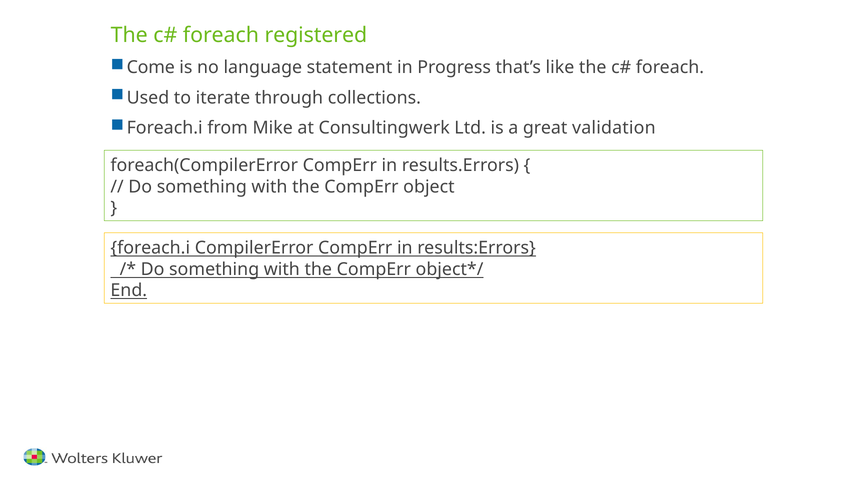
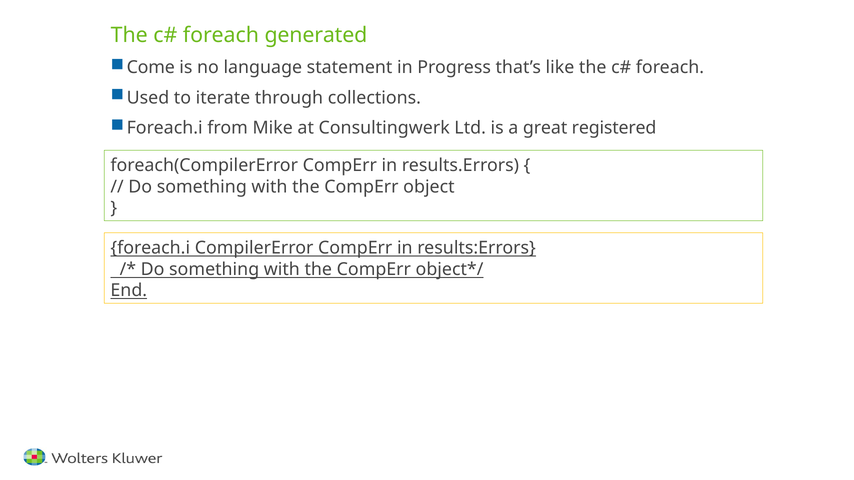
registered: registered -> generated (316, 35)
validation: validation -> registered (614, 128)
